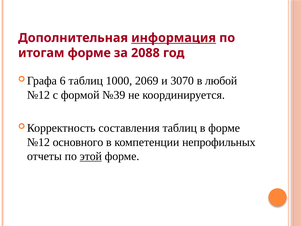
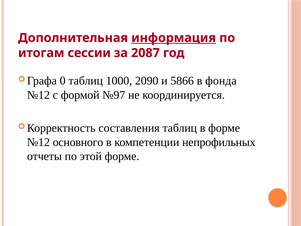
итогам форме: форме -> сессии (89, 53)
2088: 2088 -> 2087 (145, 53)
6: 6 -> 0 (63, 81)
2069: 2069 -> 2090 (147, 81)
3070: 3070 -> 5866 (182, 81)
любой: любой -> фонда (221, 81)
№39: №39 -> №97 (114, 95)
этой underline: present -> none (91, 156)
